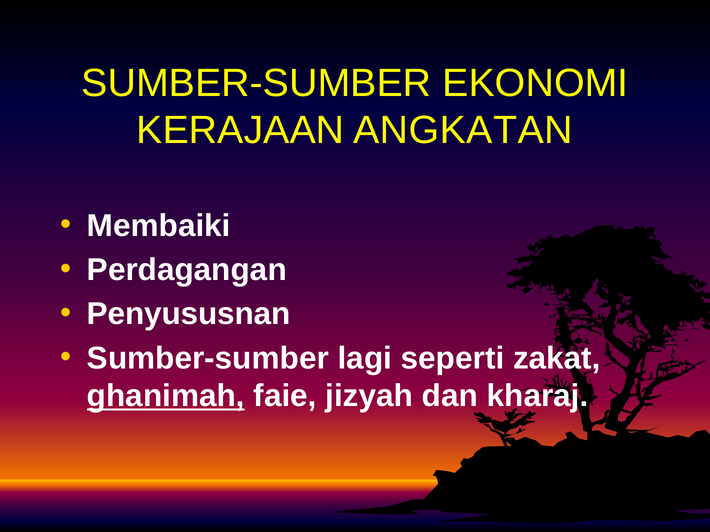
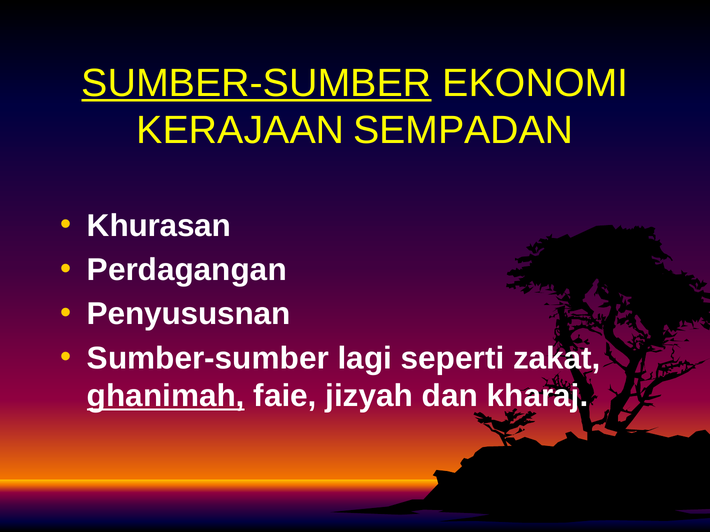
SUMBER-SUMBER underline: none -> present (256, 83)
ANGKATAN: ANGKATAN -> SEMPADAN (463, 131)
Membaiki: Membaiki -> Khurasan (159, 226)
